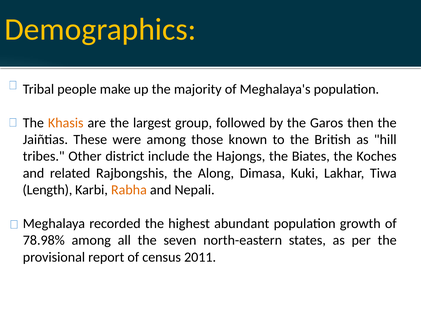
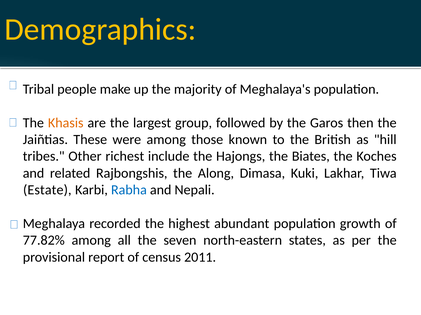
district: district -> richest (125, 157)
Length: Length -> Estate (47, 190)
Rabha colour: orange -> blue (129, 190)
78.98%: 78.98% -> 77.82% (44, 241)
